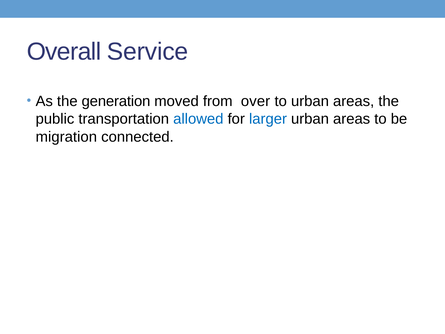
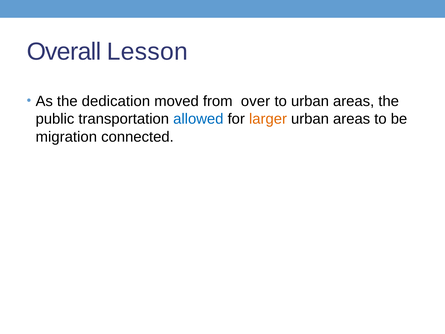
Service: Service -> Lesson (147, 52)
generation: generation -> dedication (116, 101)
larger colour: blue -> orange (268, 119)
